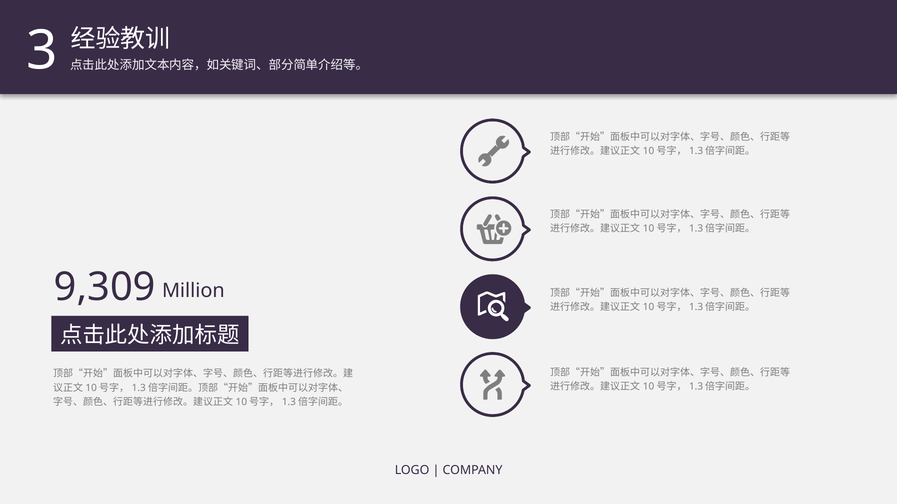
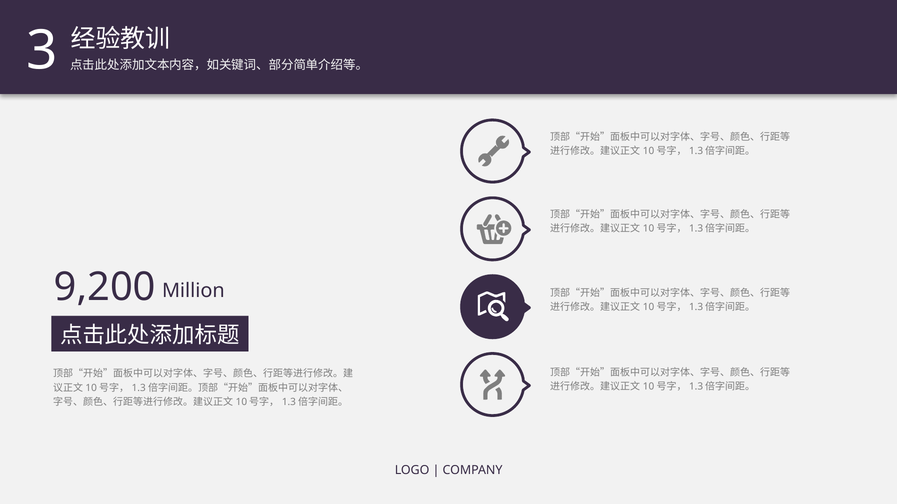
9,309: 9,309 -> 9,200 (105, 287)
